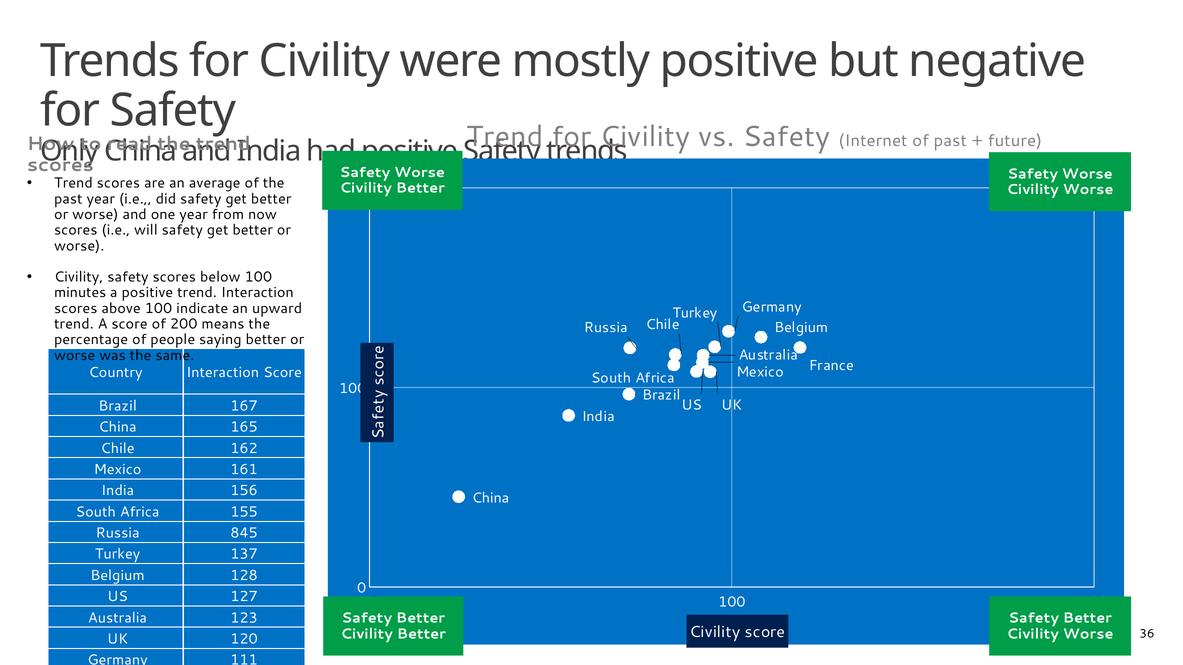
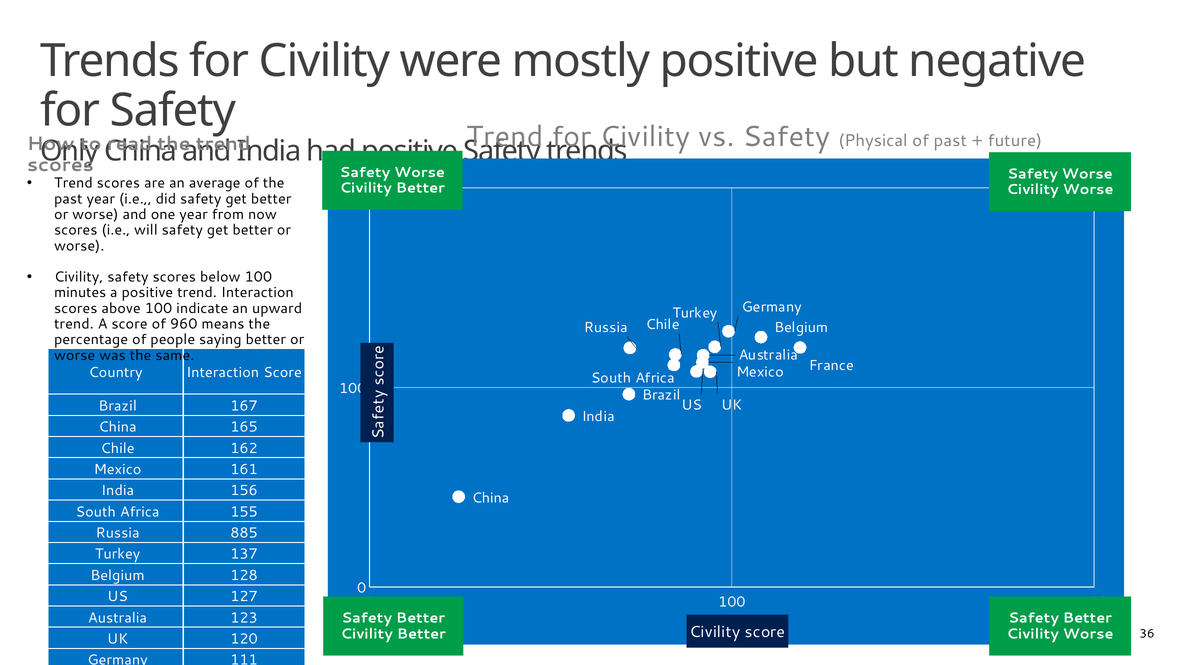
Internet: Internet -> Physical (873, 141)
of 200: 200 -> 960 (184, 324)
845: 845 -> 885 (244, 533)
